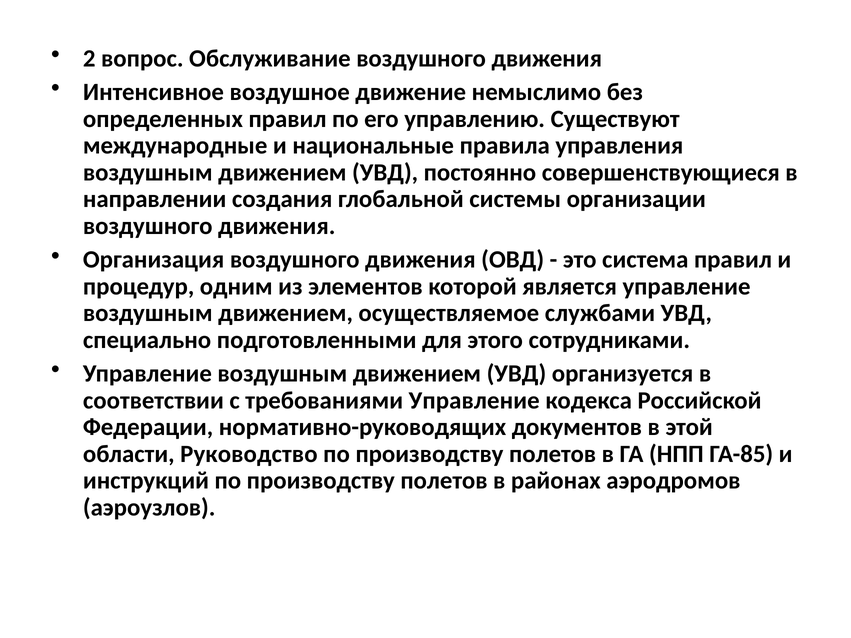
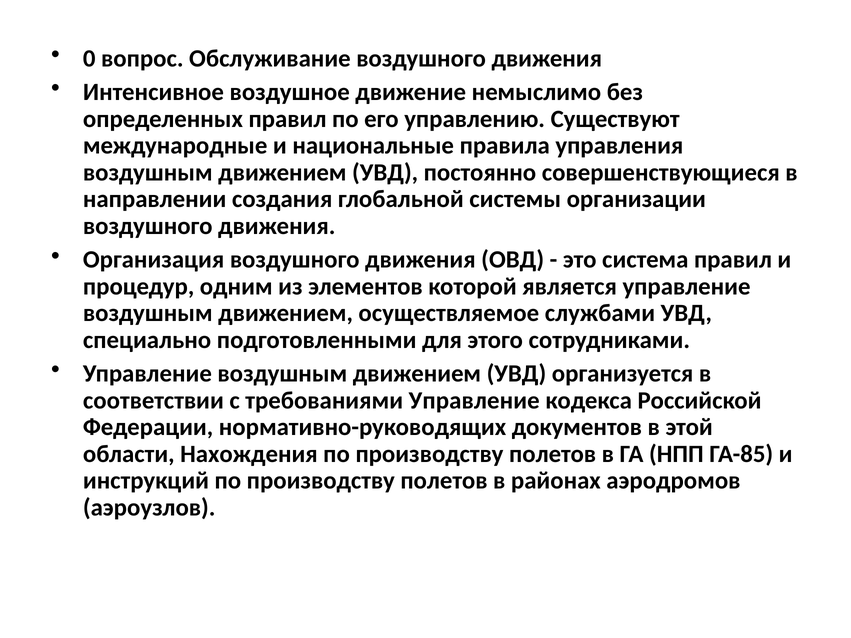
2: 2 -> 0 (89, 59)
Руководство: Руководство -> Нахождения (249, 454)
